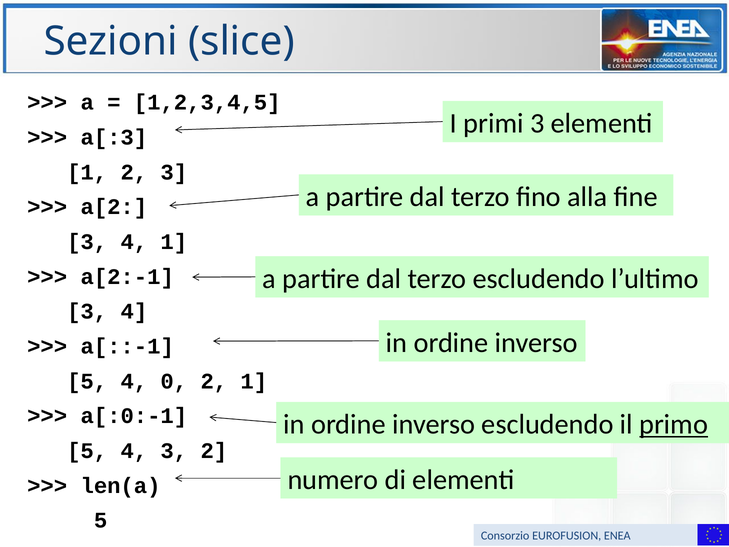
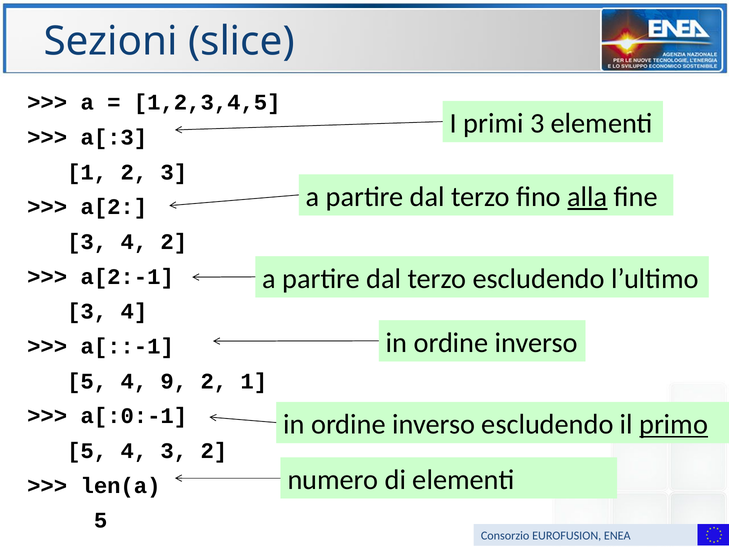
alla underline: none -> present (587, 197)
4 1: 1 -> 2 (174, 242)
0: 0 -> 9 (174, 381)
